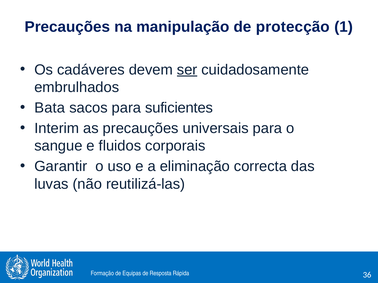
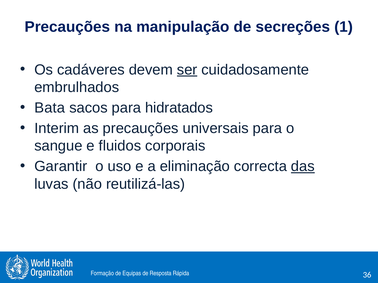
protecção: protecção -> secreções (293, 27)
suficientes: suficientes -> hidratados (179, 108)
das underline: none -> present (303, 167)
